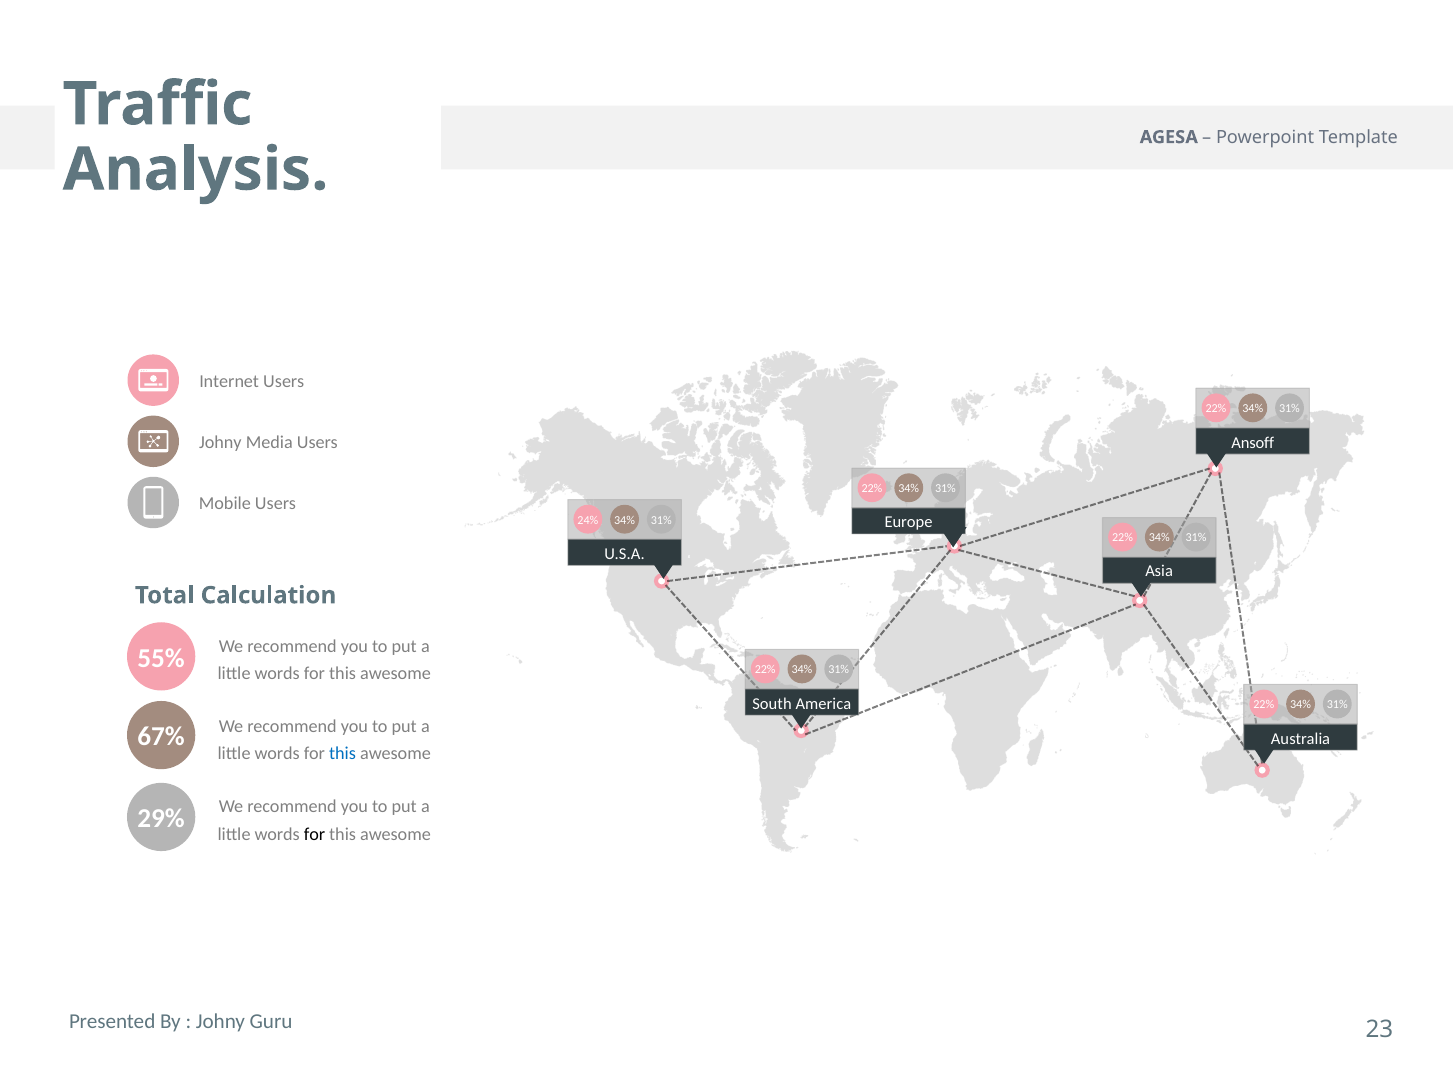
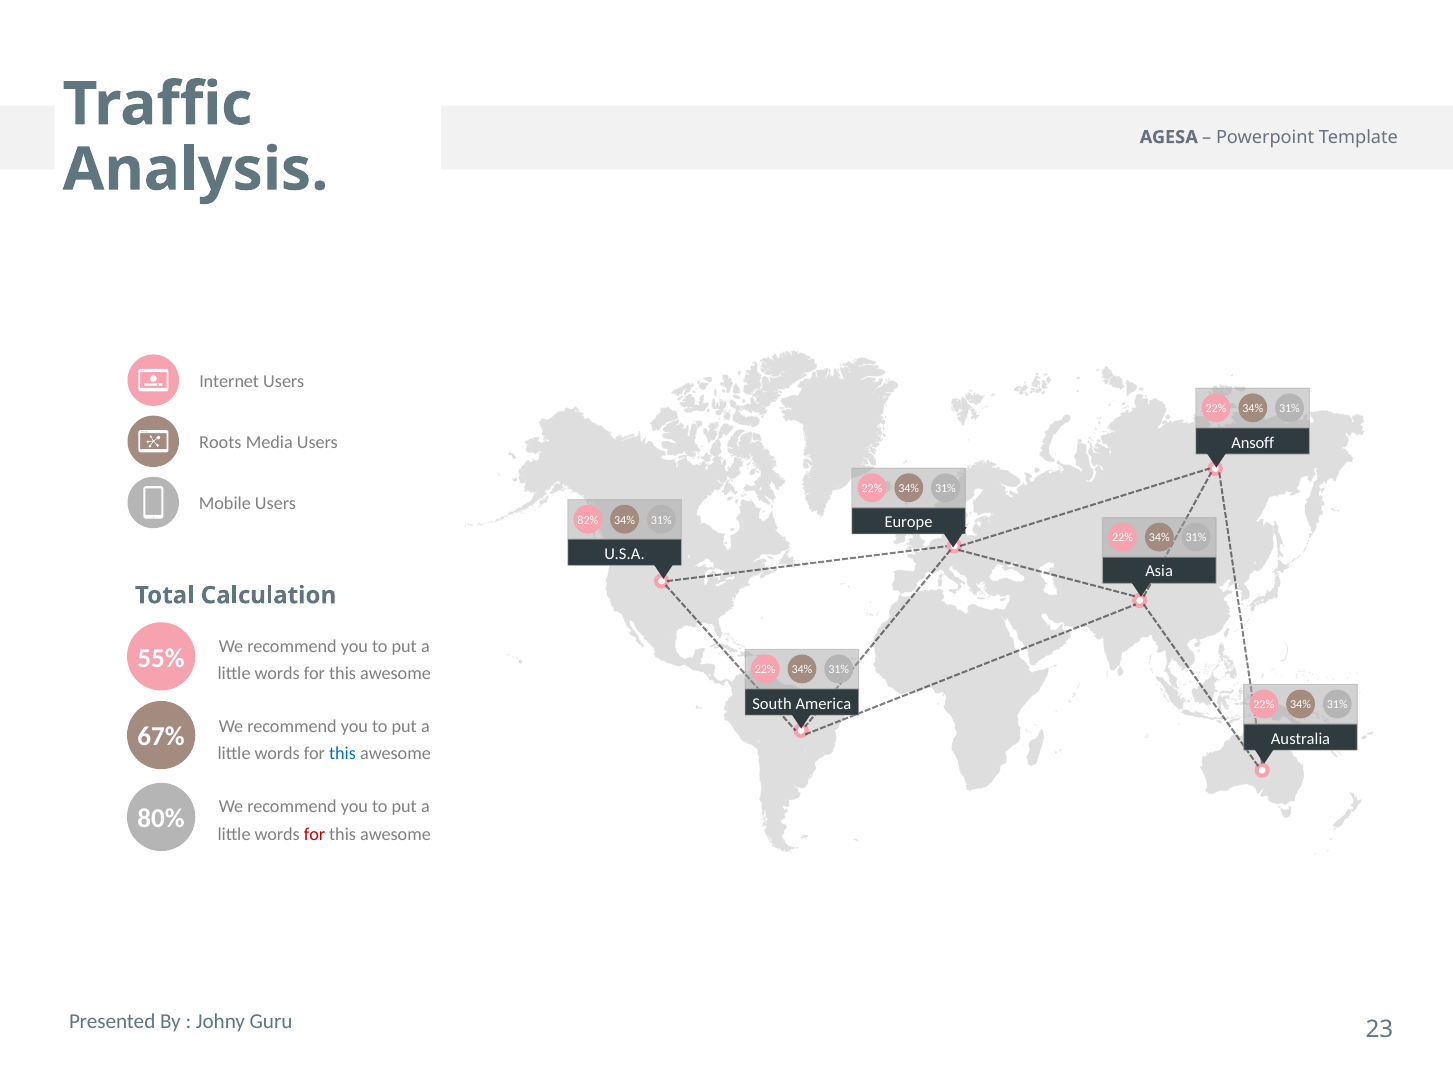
Johny: Johny -> Roots (220, 443)
24%: 24% -> 82% (588, 520)
29%: 29% -> 80% (161, 819)
for colour: black -> red (314, 835)
